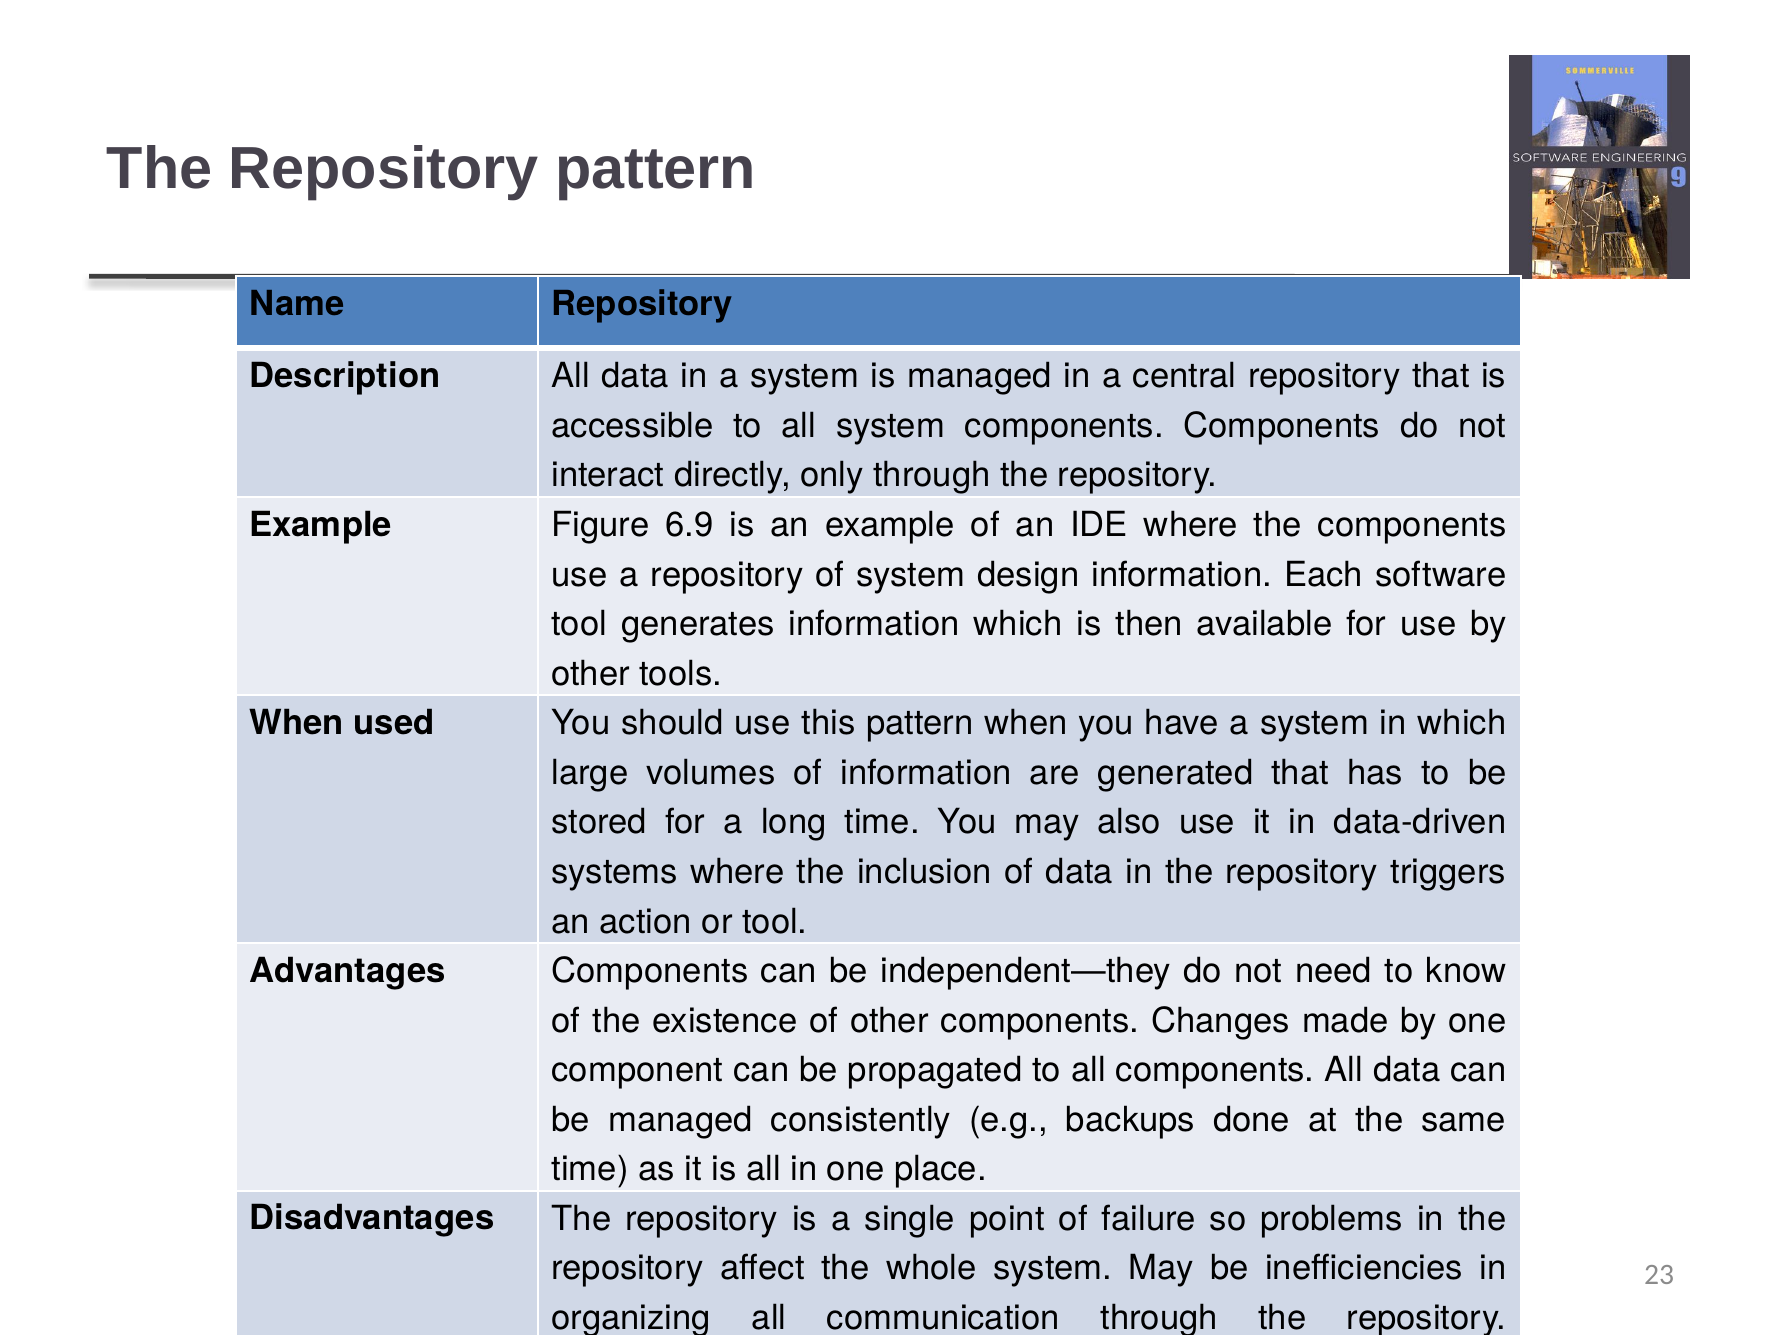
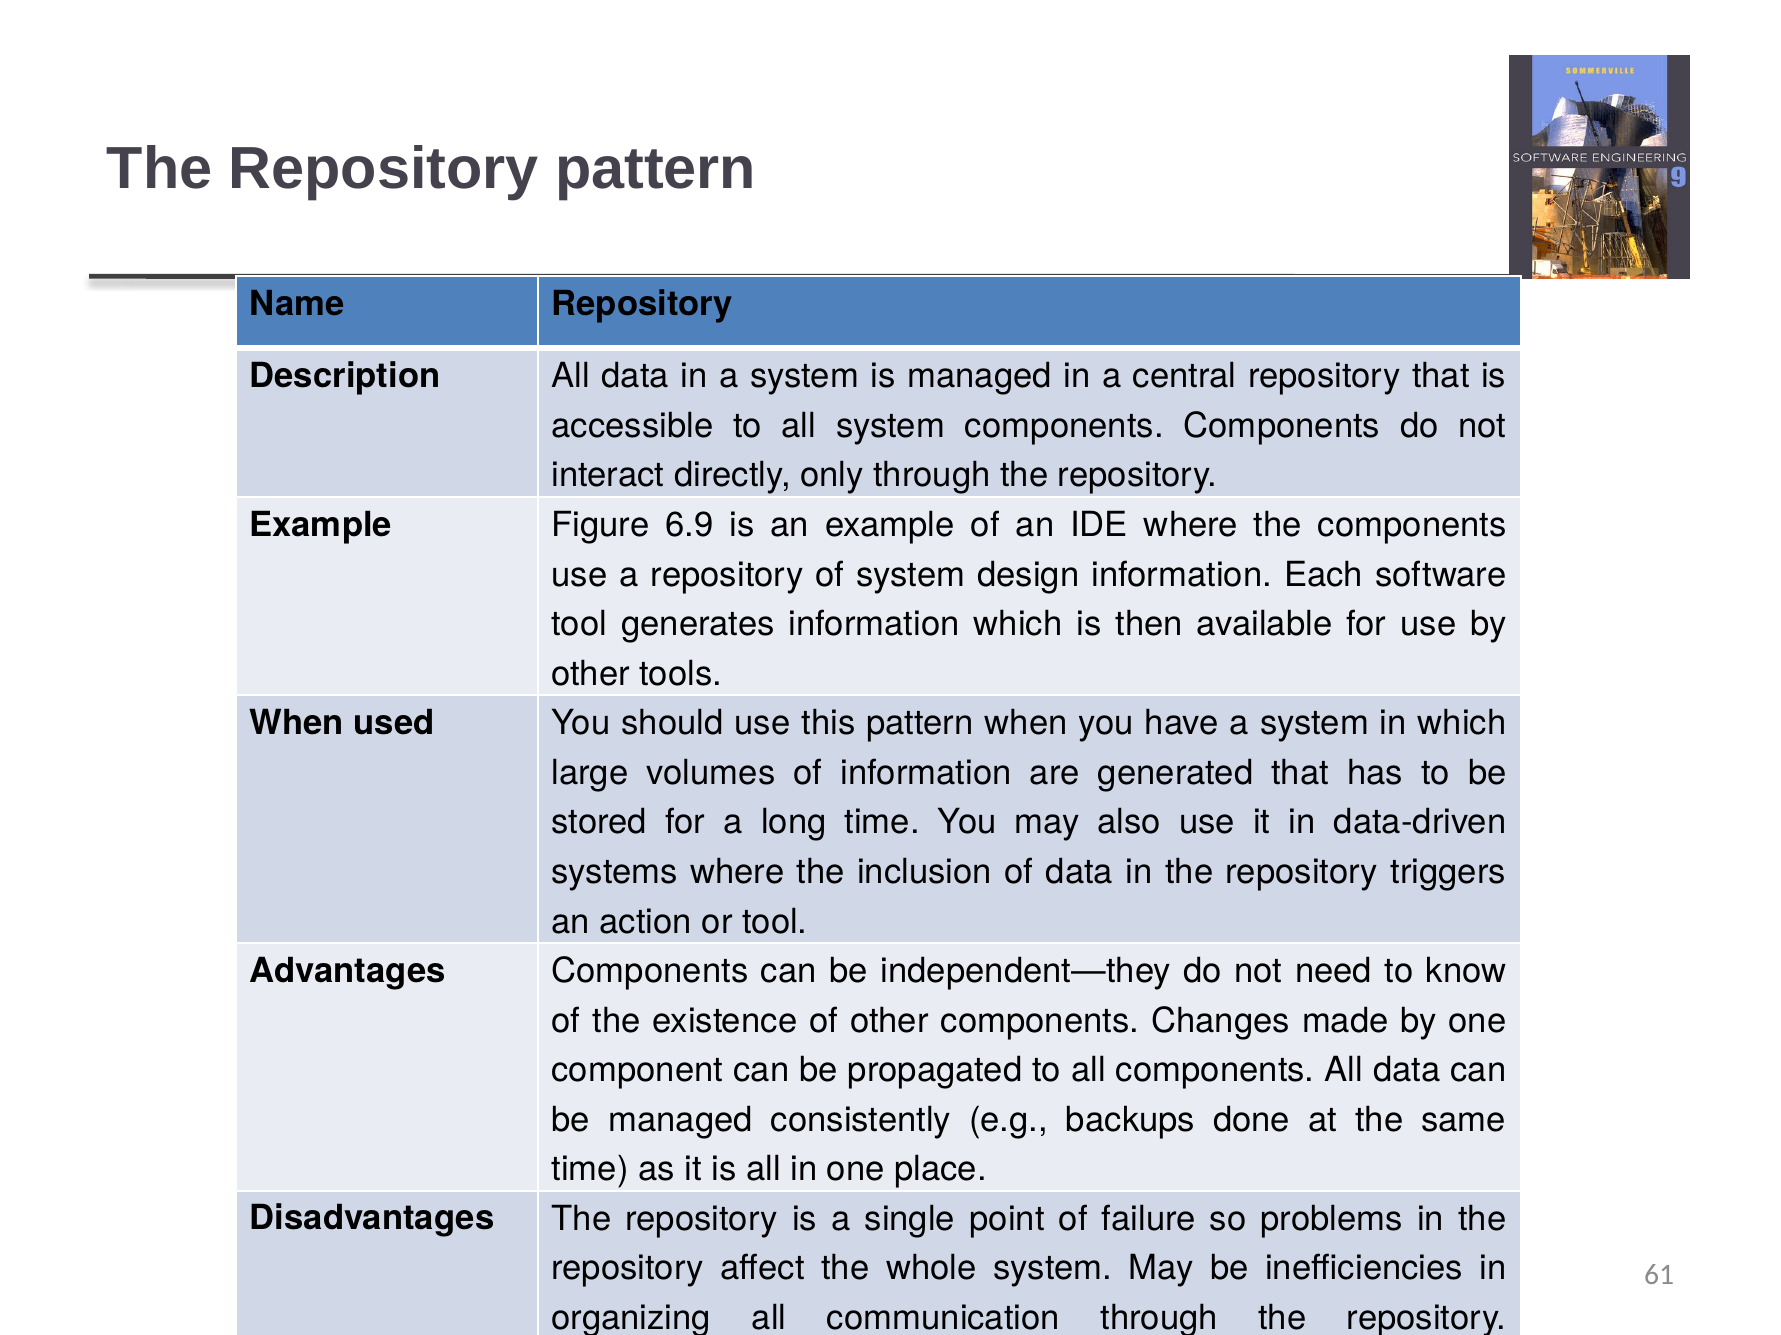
23: 23 -> 61 (1659, 1275)
